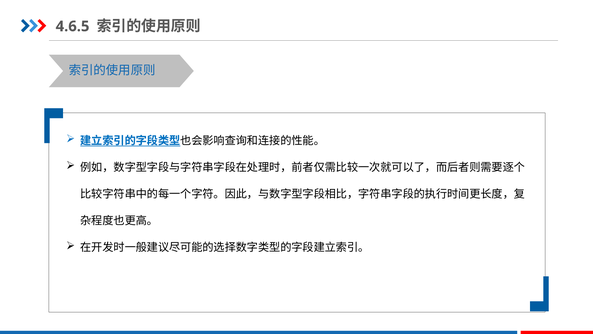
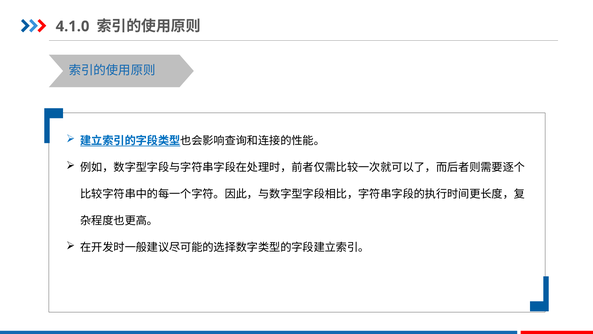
4.6.5: 4.6.5 -> 4.1.0 (73, 26)
